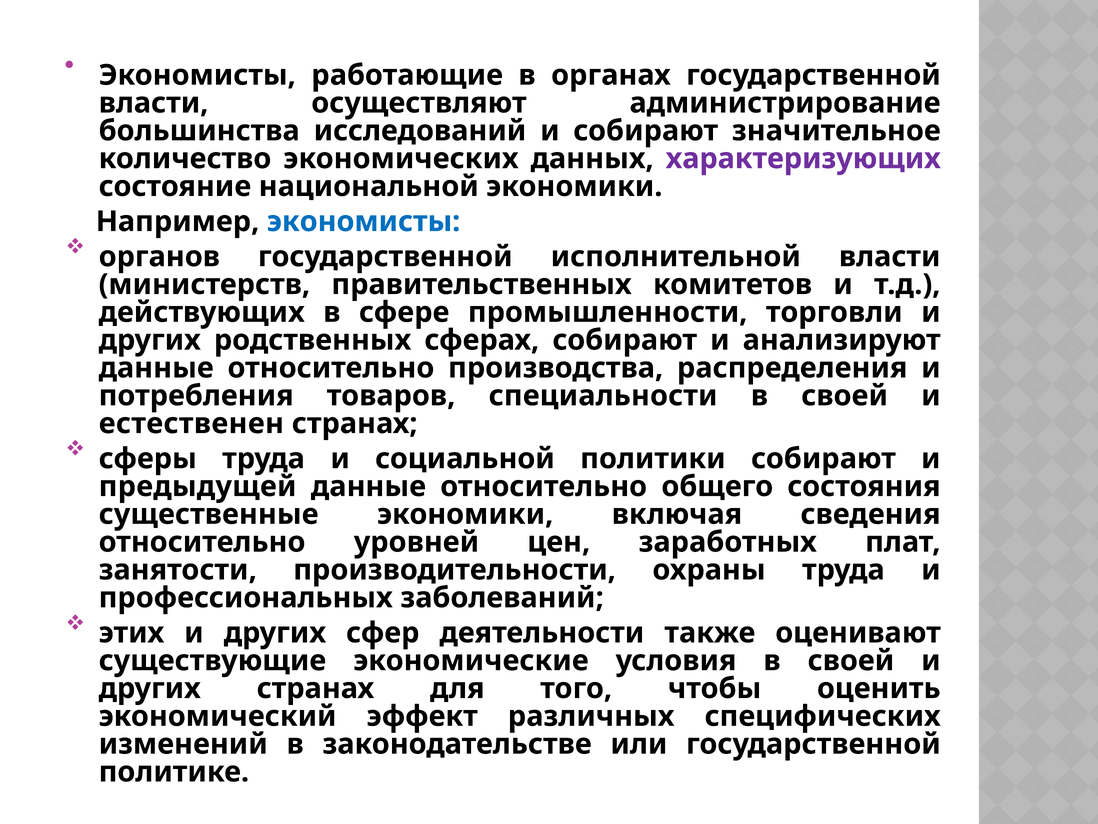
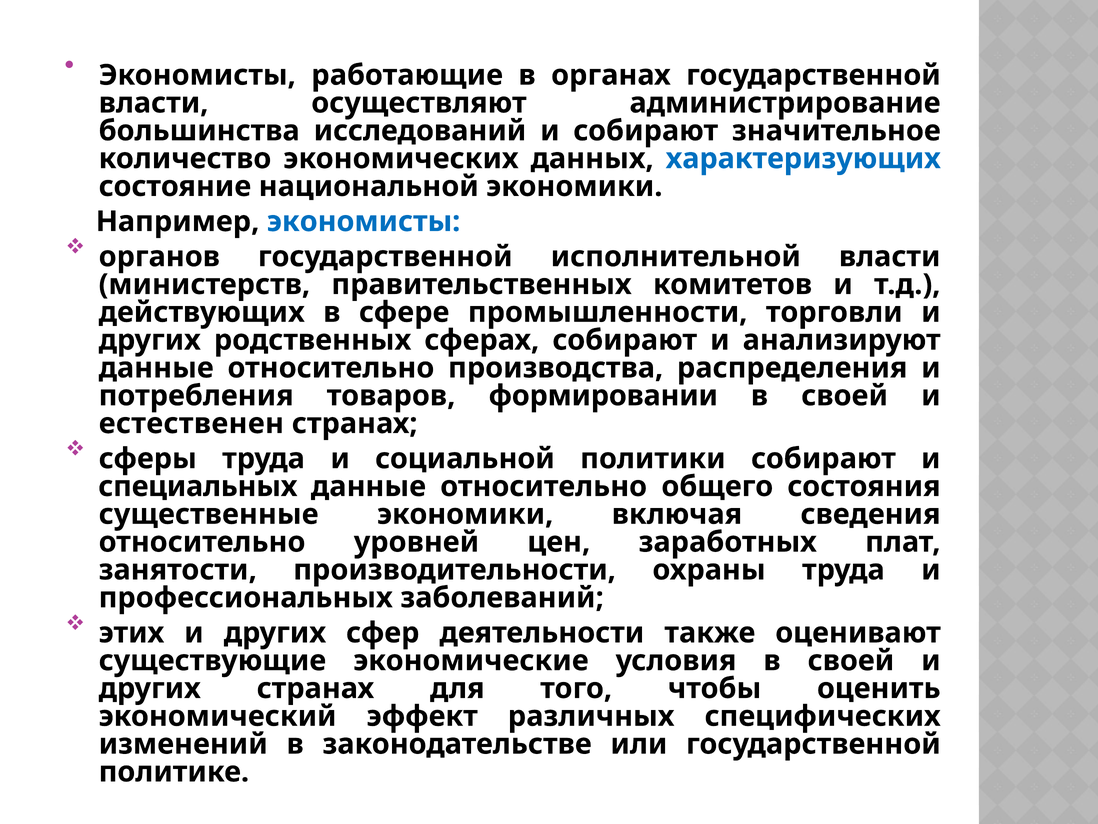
характеризующих colour: purple -> blue (803, 159)
специальности: специальности -> формировании (603, 395)
предыдущей: предыдущей -> специальных (198, 486)
